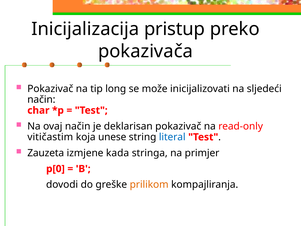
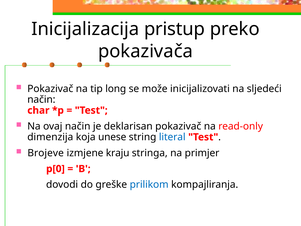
vitičastim: vitičastim -> dimenzija (50, 137)
Zauzeta: Zauzeta -> Brojeve (46, 153)
kada: kada -> kraju (118, 153)
prilikom colour: orange -> blue (149, 184)
